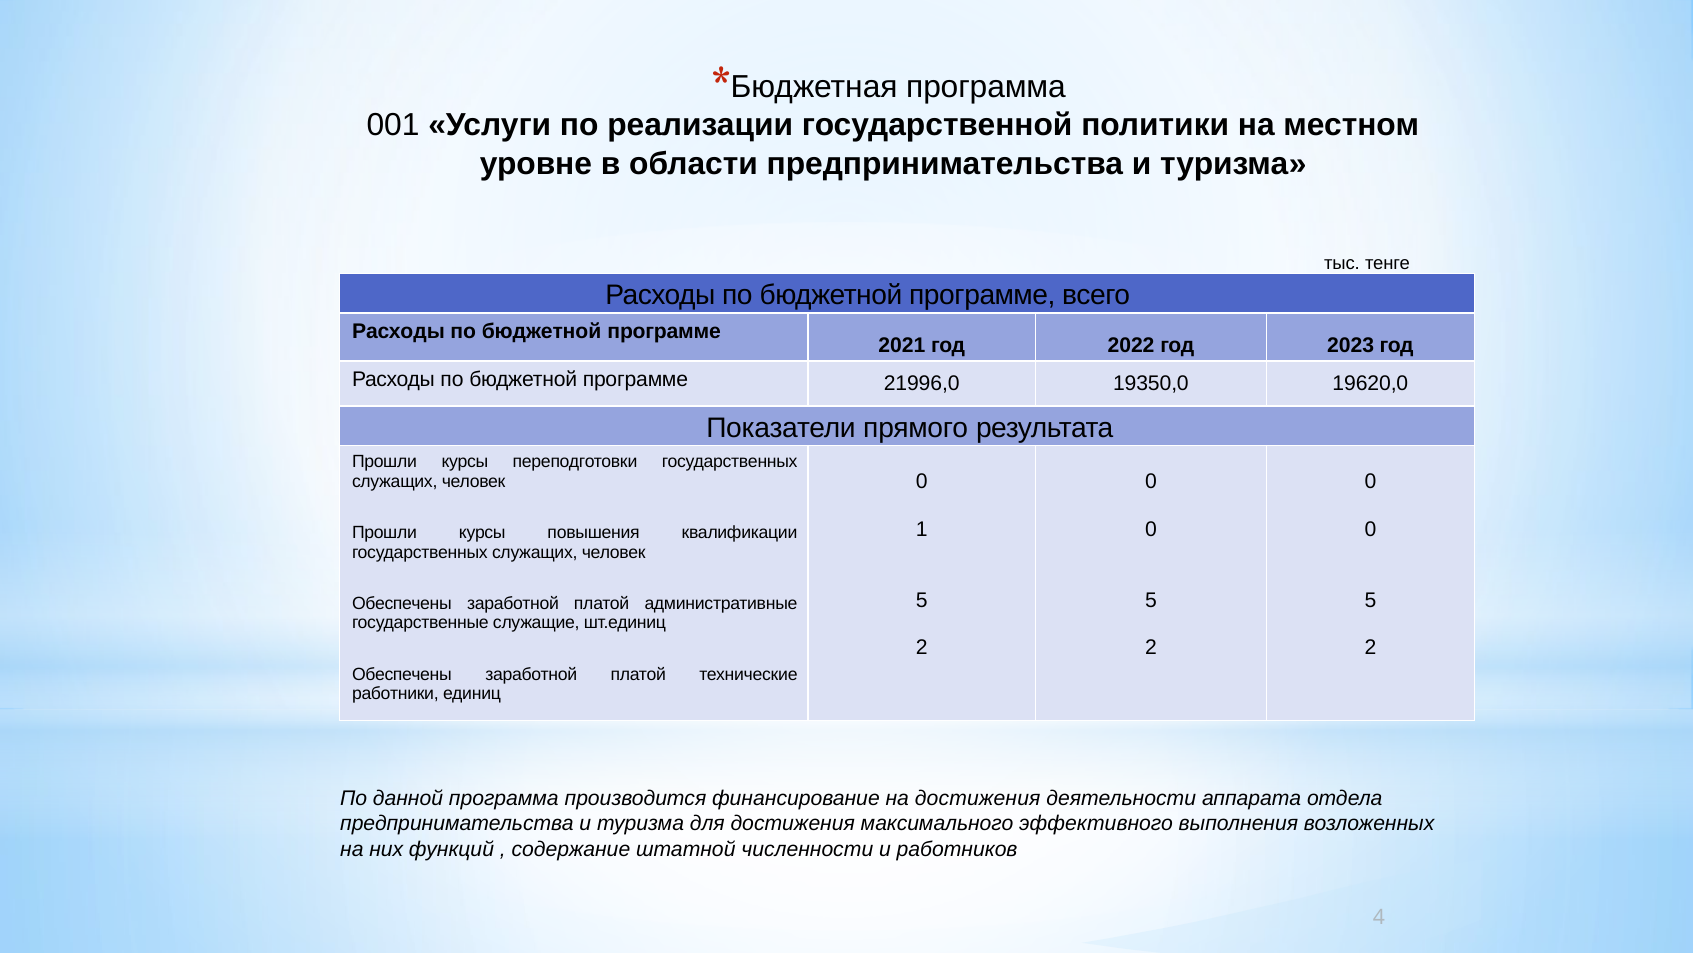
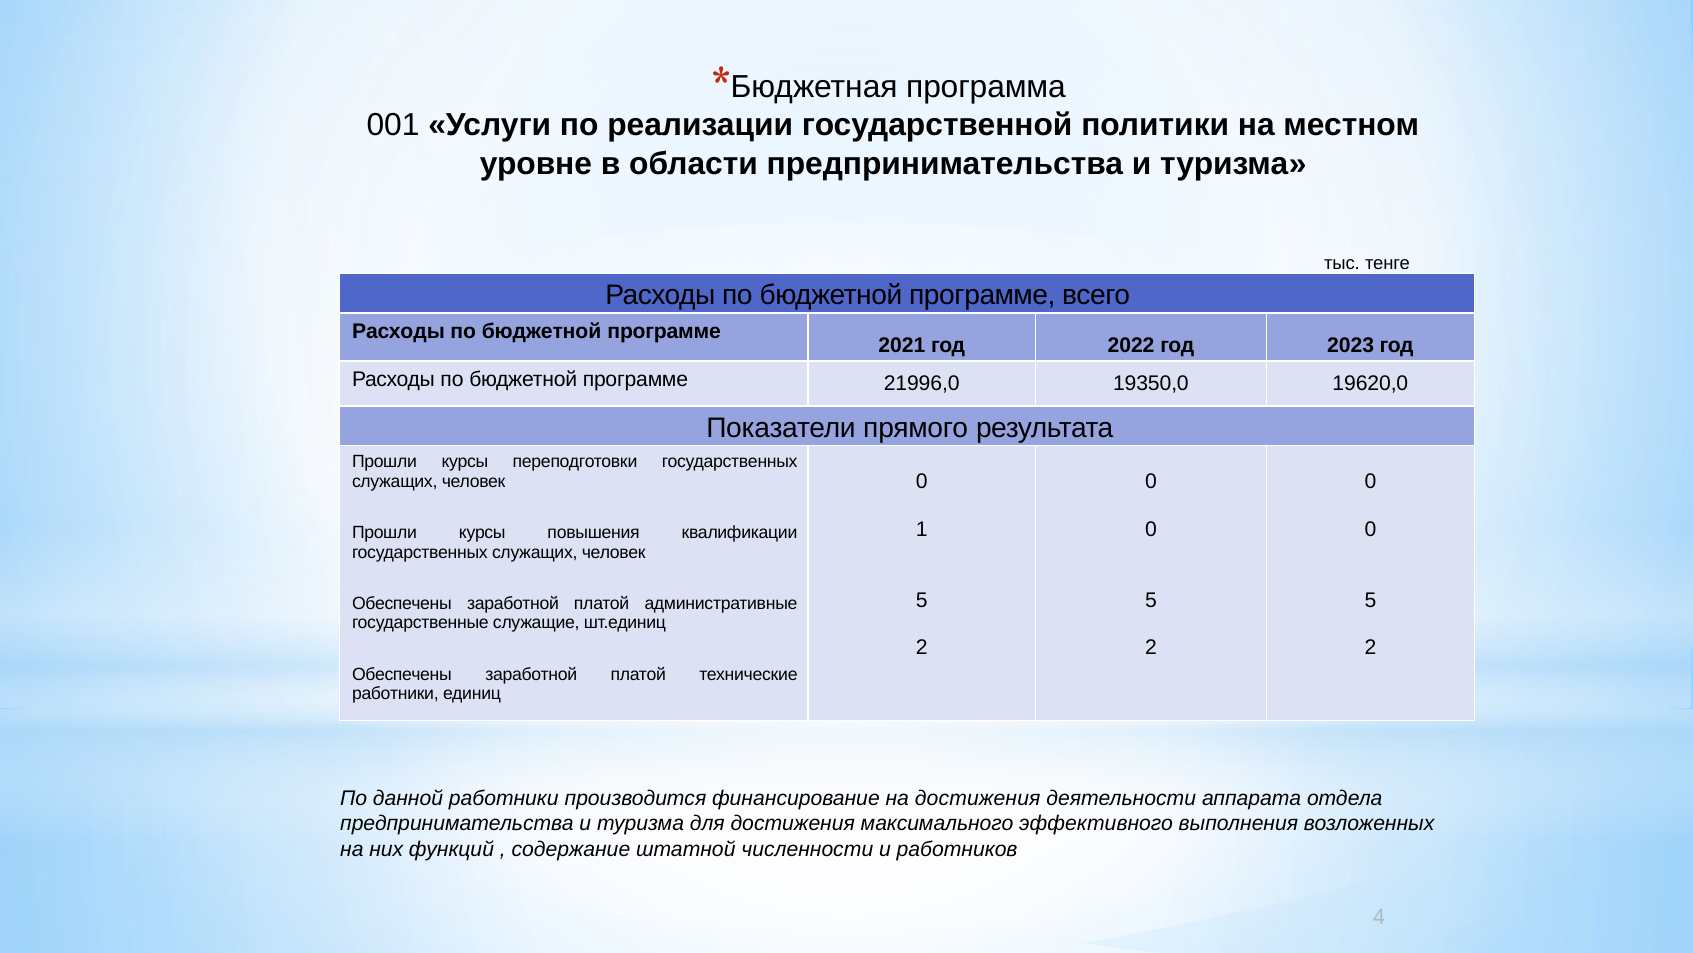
данной программа: программа -> работники (504, 798)
